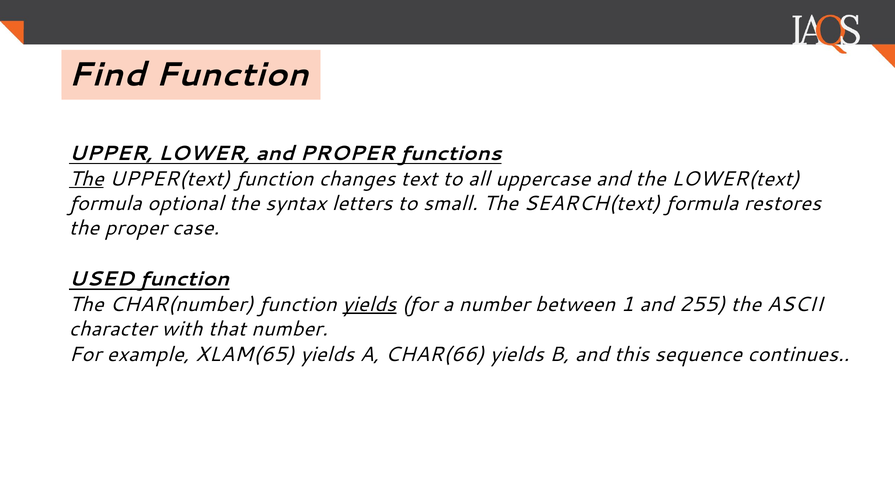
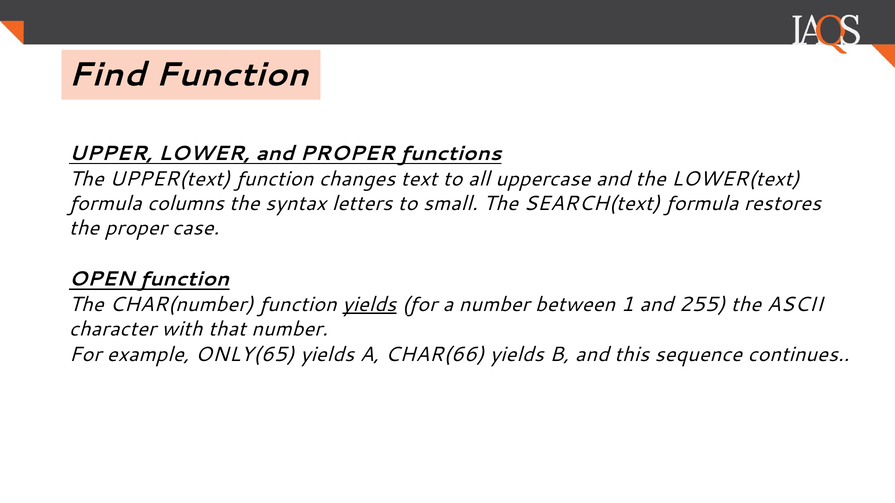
The underline: present -> none (86, 179)
optional: optional -> columns (186, 204)
USED: USED -> OPEN (102, 279)
XLAM(65: XLAM(65 -> ONLY(65 (245, 355)
